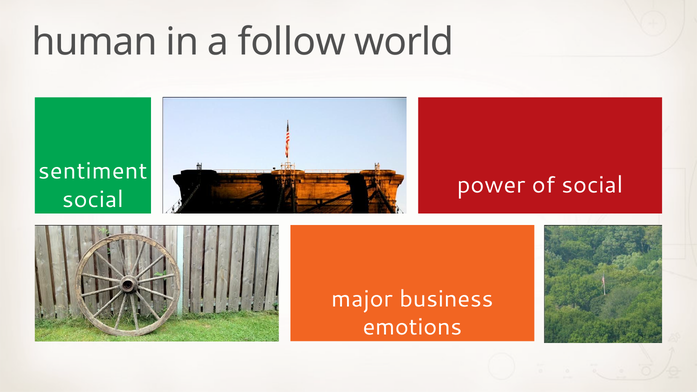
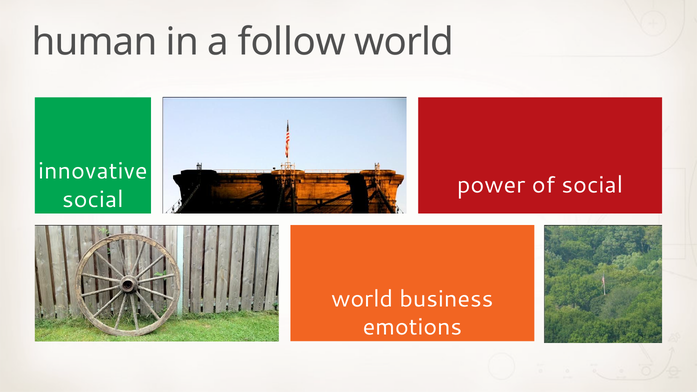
sentiment: sentiment -> innovative (93, 171)
major: major -> world (362, 299)
